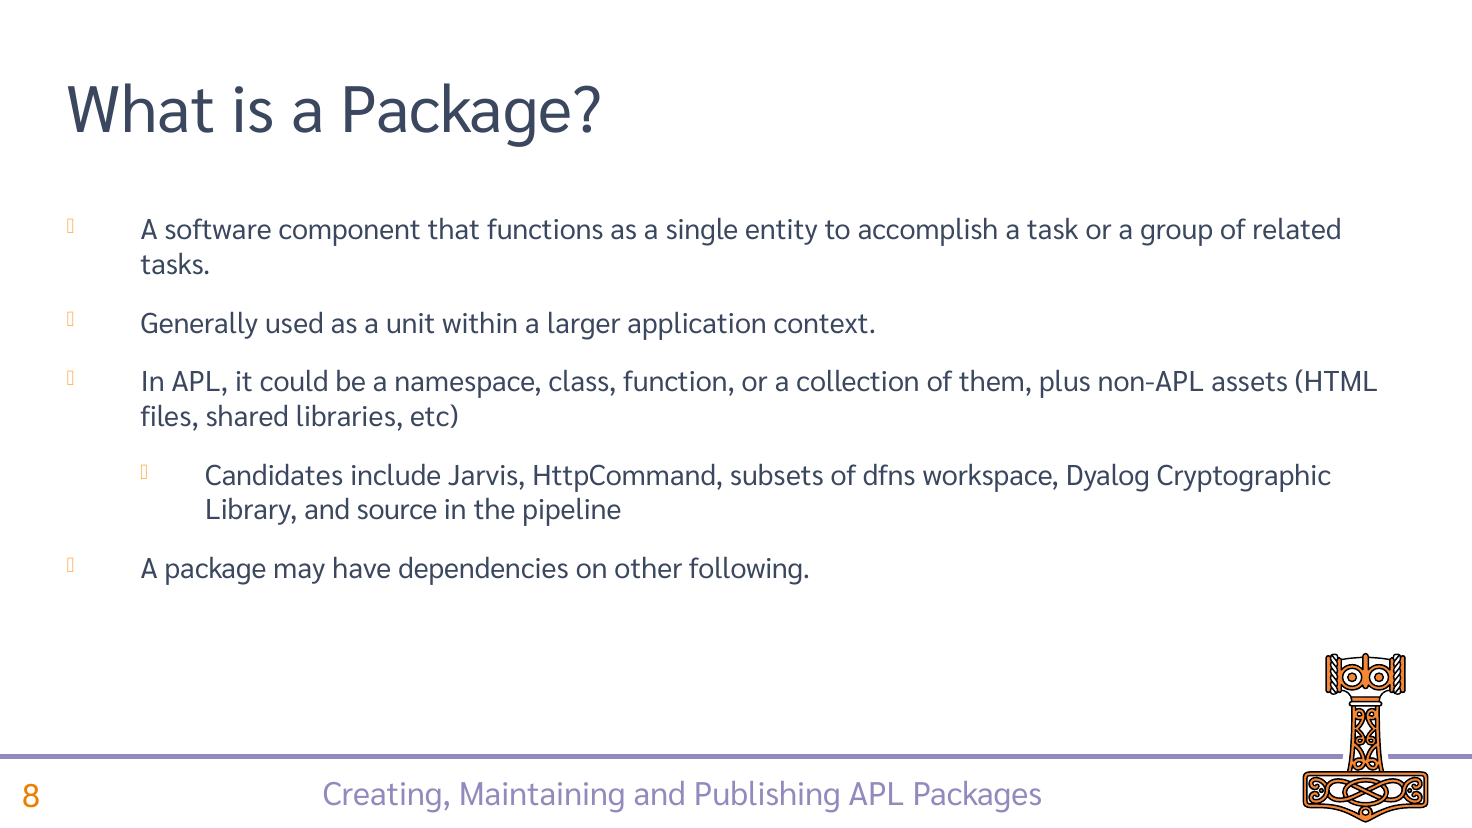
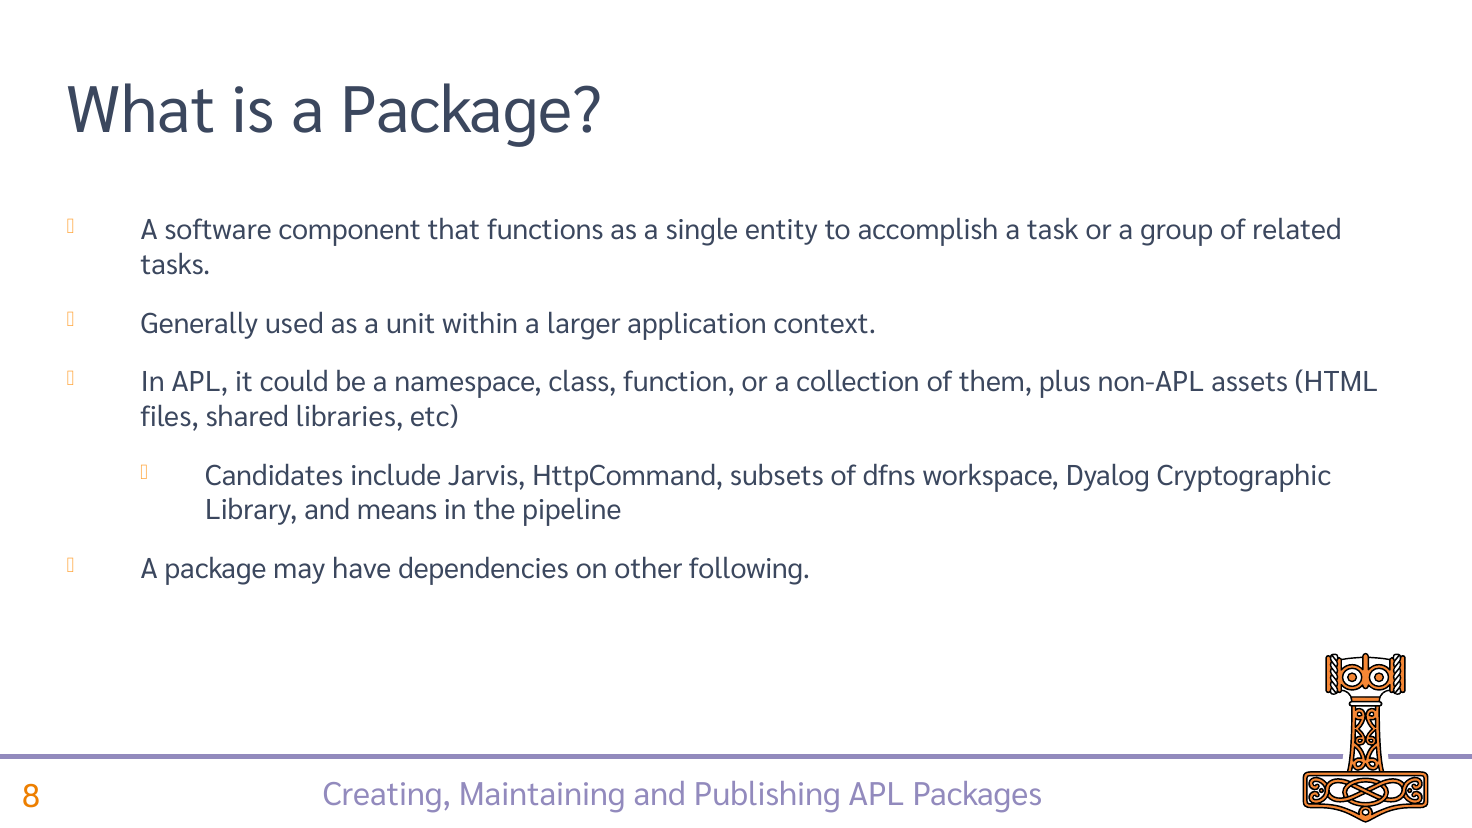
source: source -> means (397, 510)
